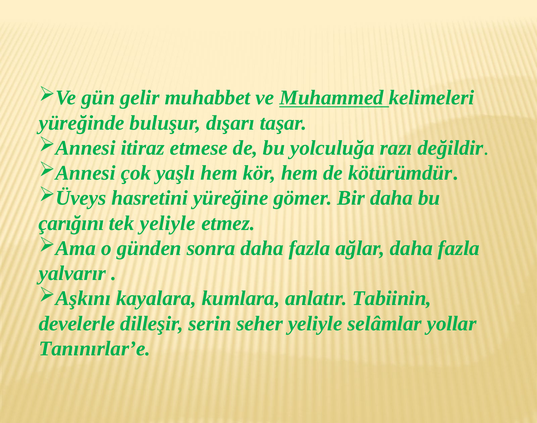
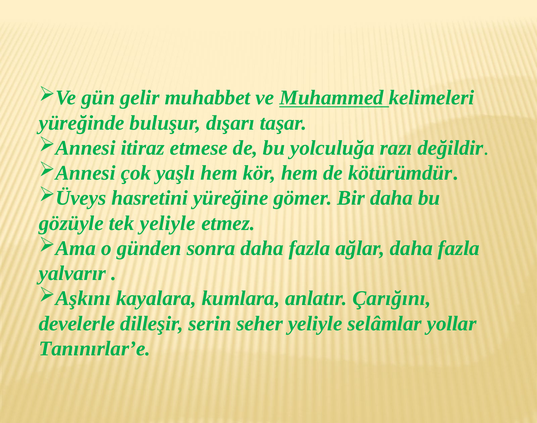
çarığını: çarığını -> gözüyle (71, 223)
Tabiinin: Tabiinin -> Çarığını (392, 298)
